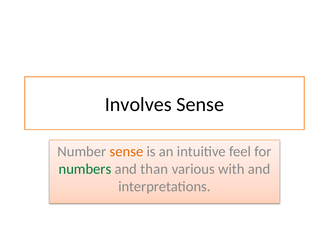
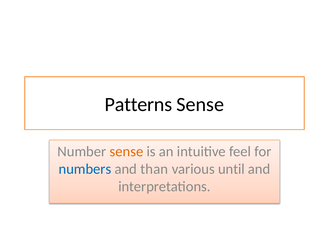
Involves: Involves -> Patterns (138, 105)
numbers colour: green -> blue (85, 169)
with: with -> until (231, 169)
